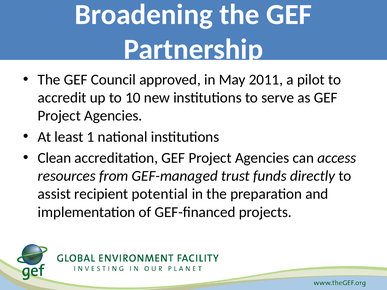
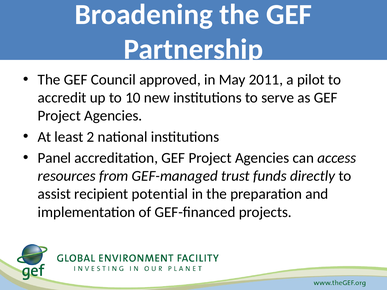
1: 1 -> 2 (91, 137)
Clean: Clean -> Panel (54, 158)
